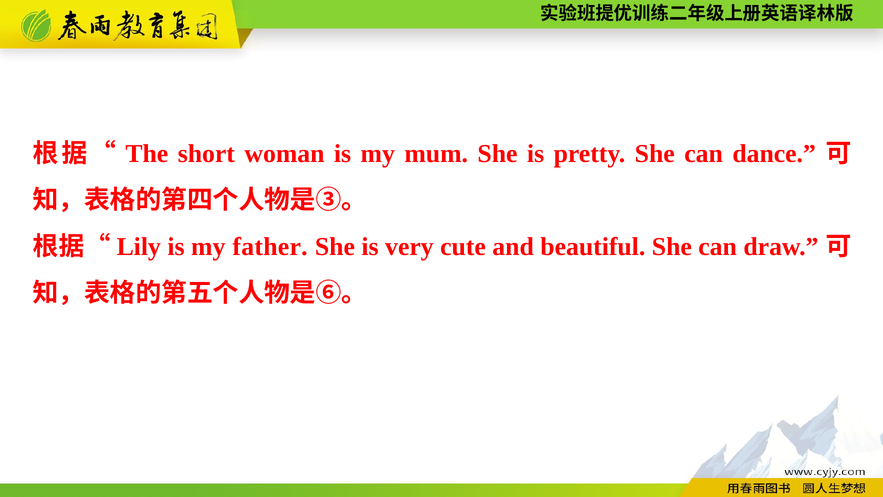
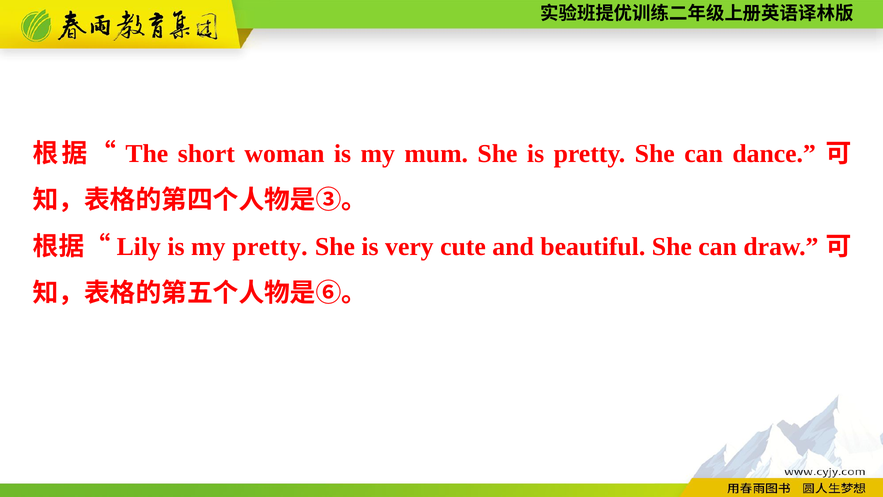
my father: father -> pretty (270, 247)
